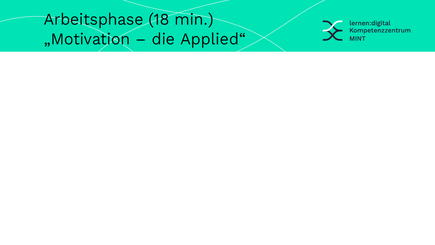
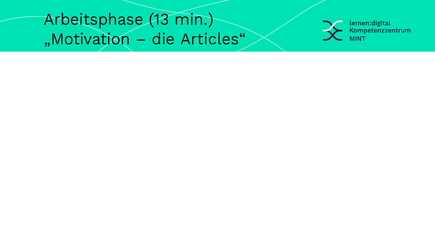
18: 18 -> 13 (159, 19)
Applied“: Applied“ -> Articles“ (213, 39)
